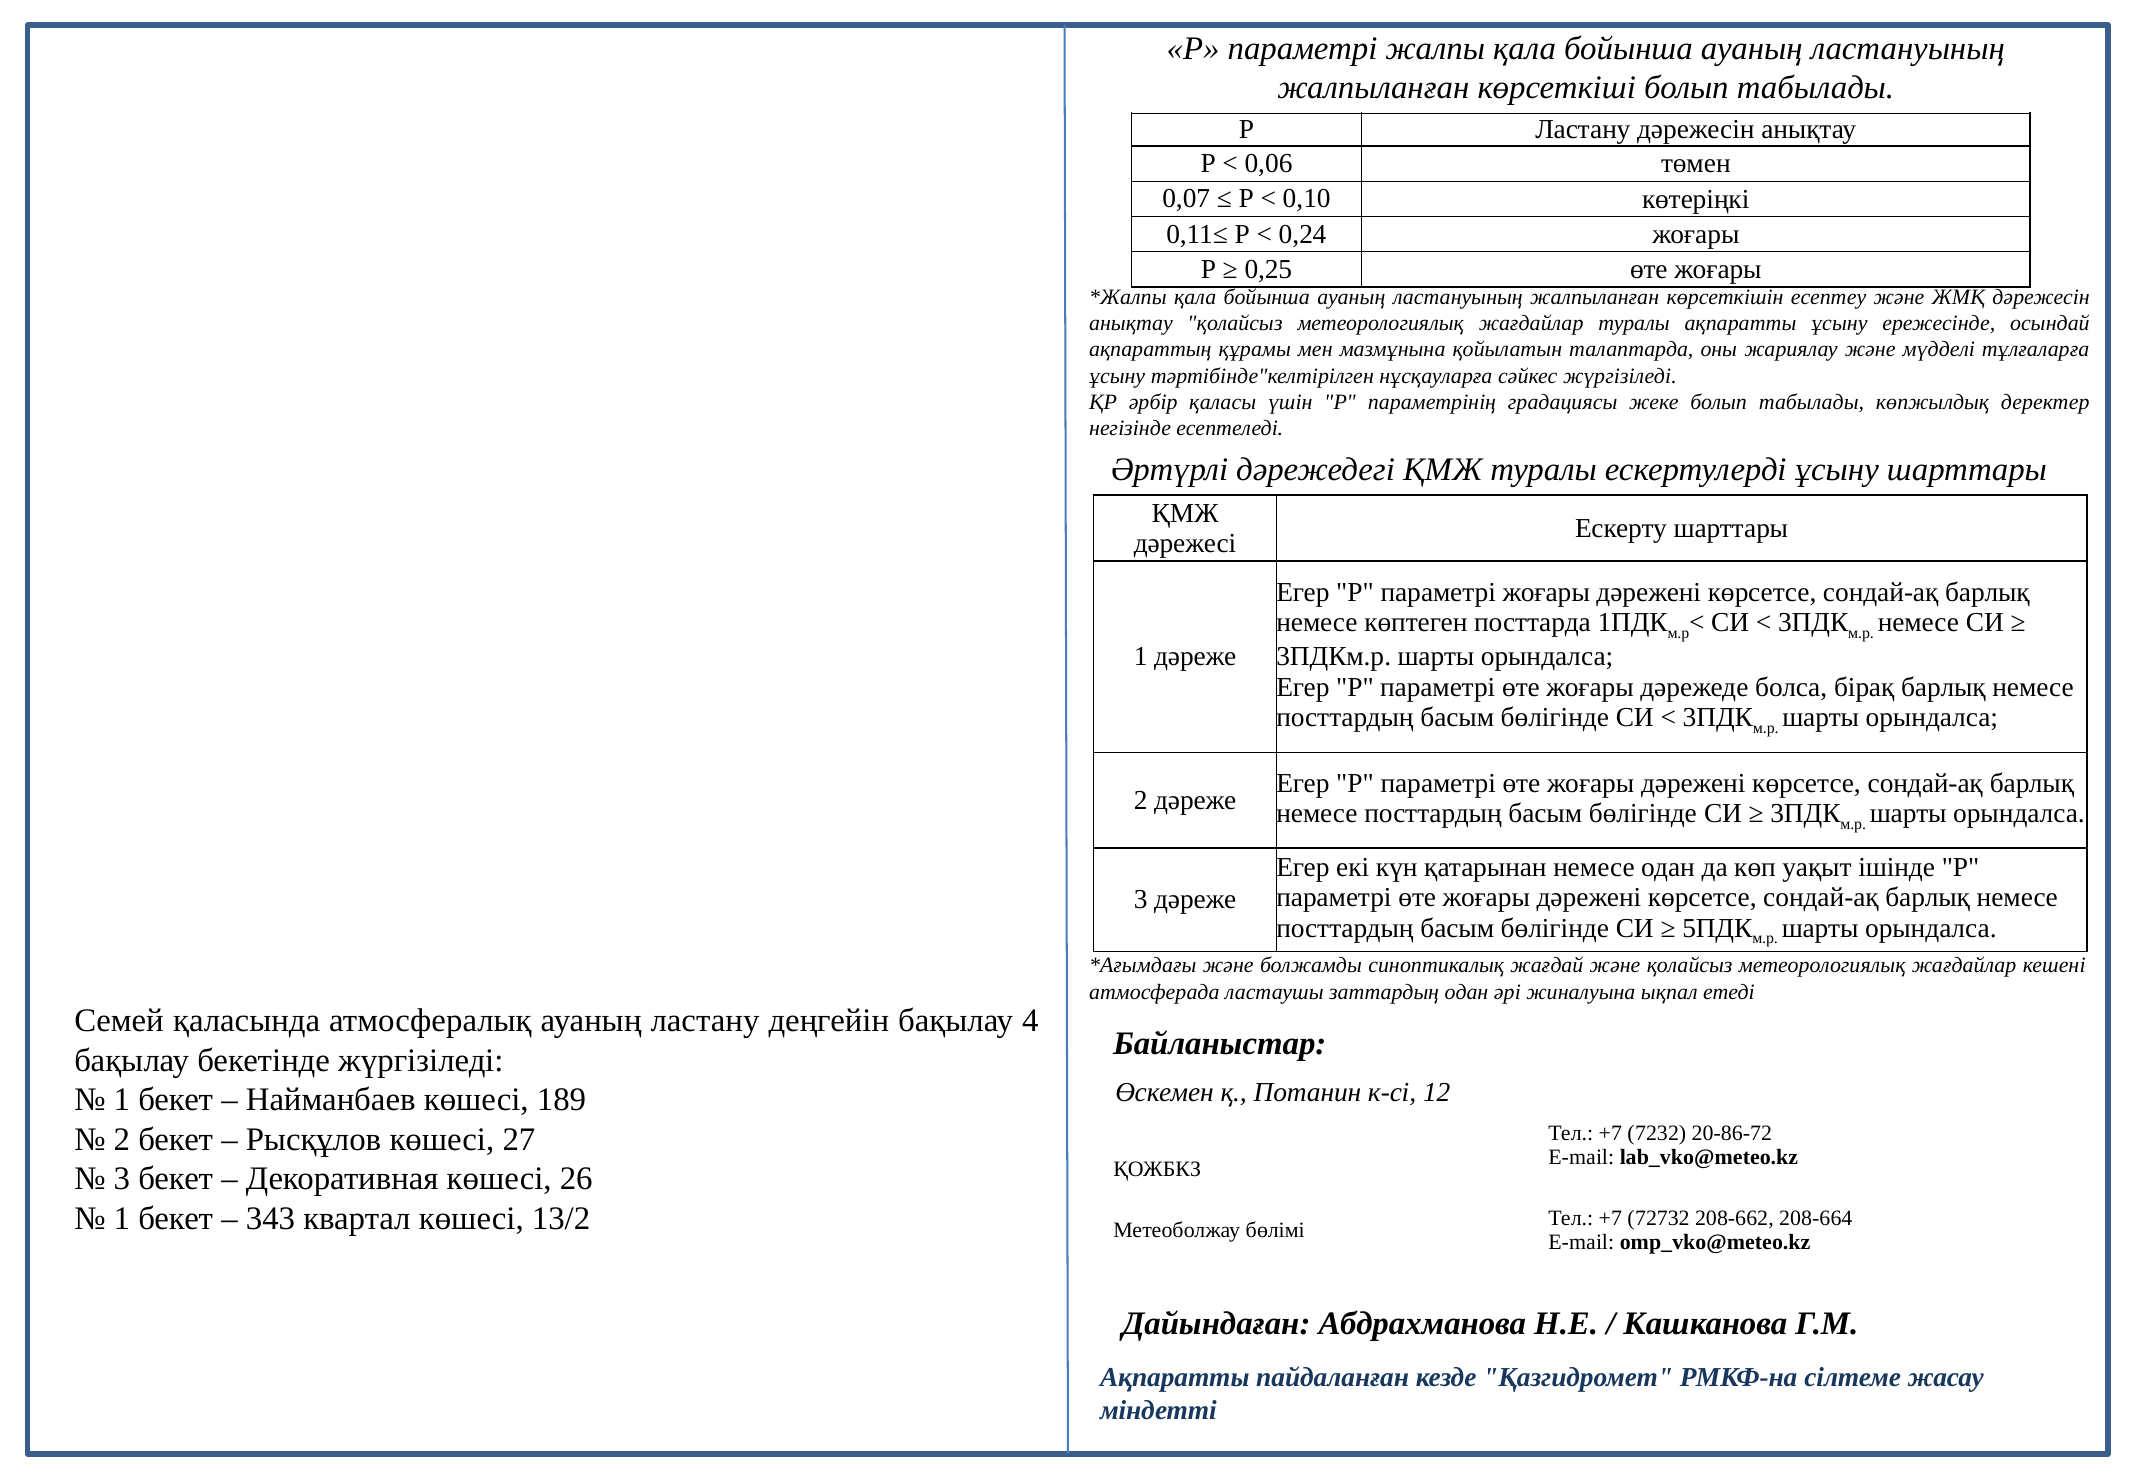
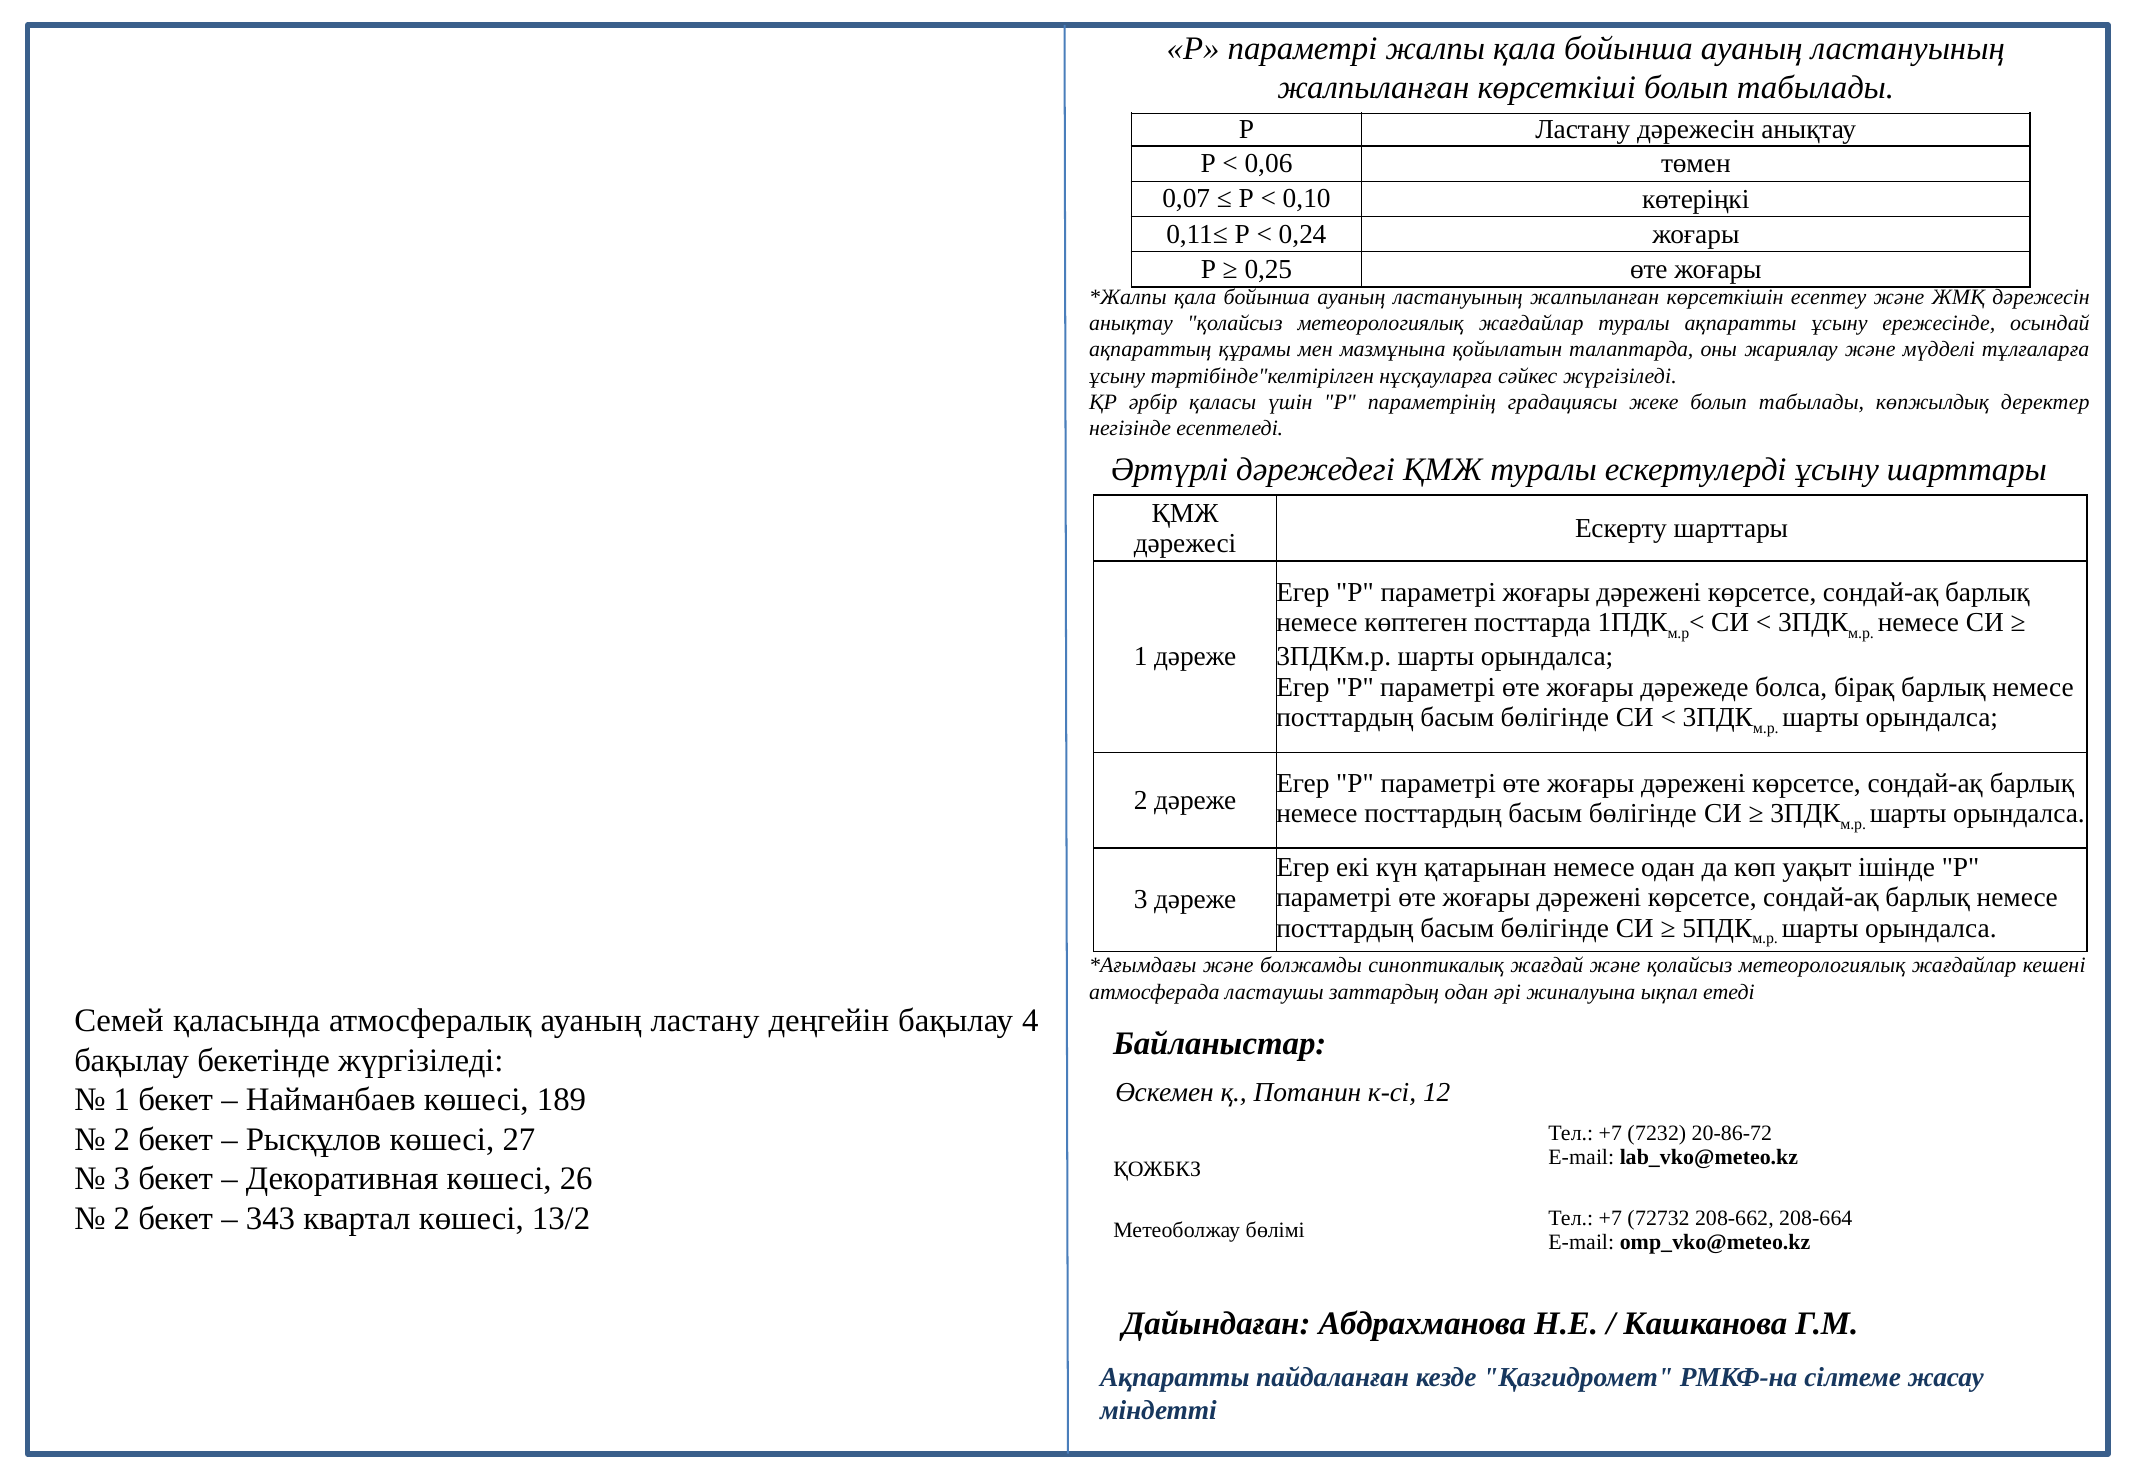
1: 1 -> 2 (122, 1218)
